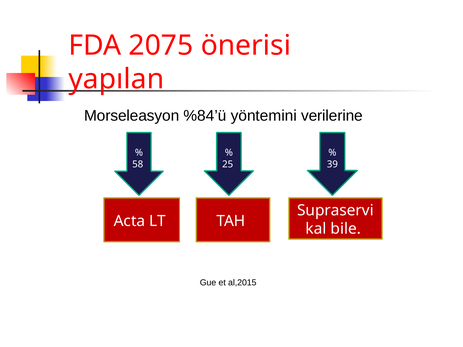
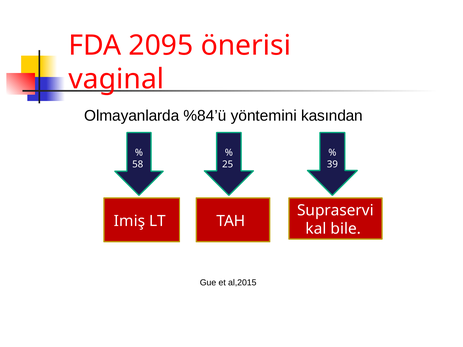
2075: 2075 -> 2095 (161, 45)
yapılan: yapılan -> vaginal (116, 79)
Morseleasyon: Morseleasyon -> Olmayanlarda (132, 116)
verilerine: verilerine -> kasından (332, 116)
Acta: Acta -> Imiş (129, 221)
